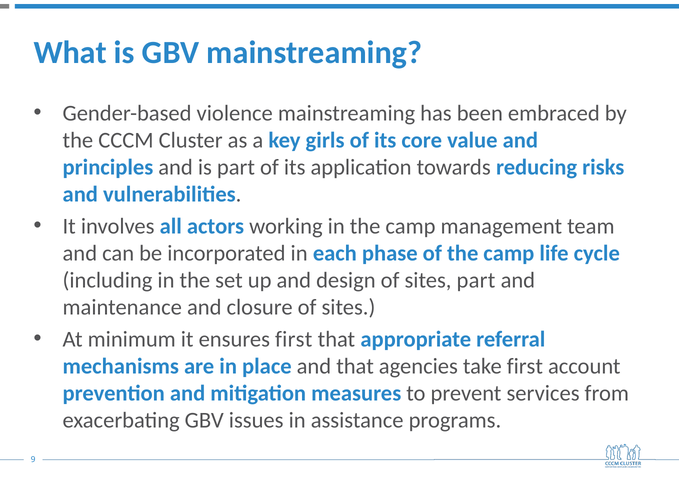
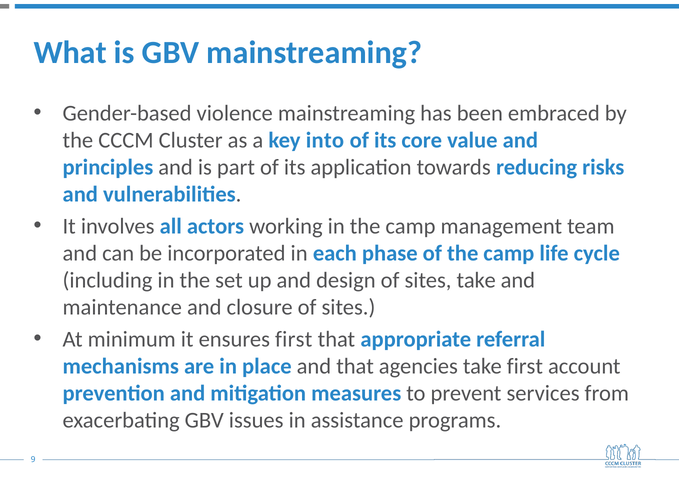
girls: girls -> into (325, 140)
sites part: part -> take (476, 280)
